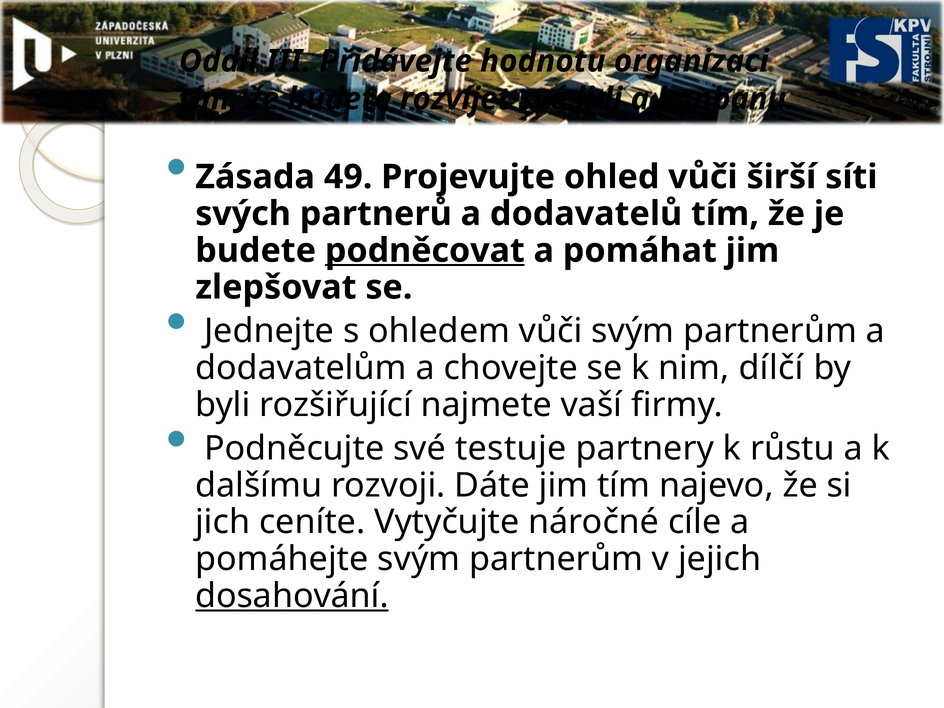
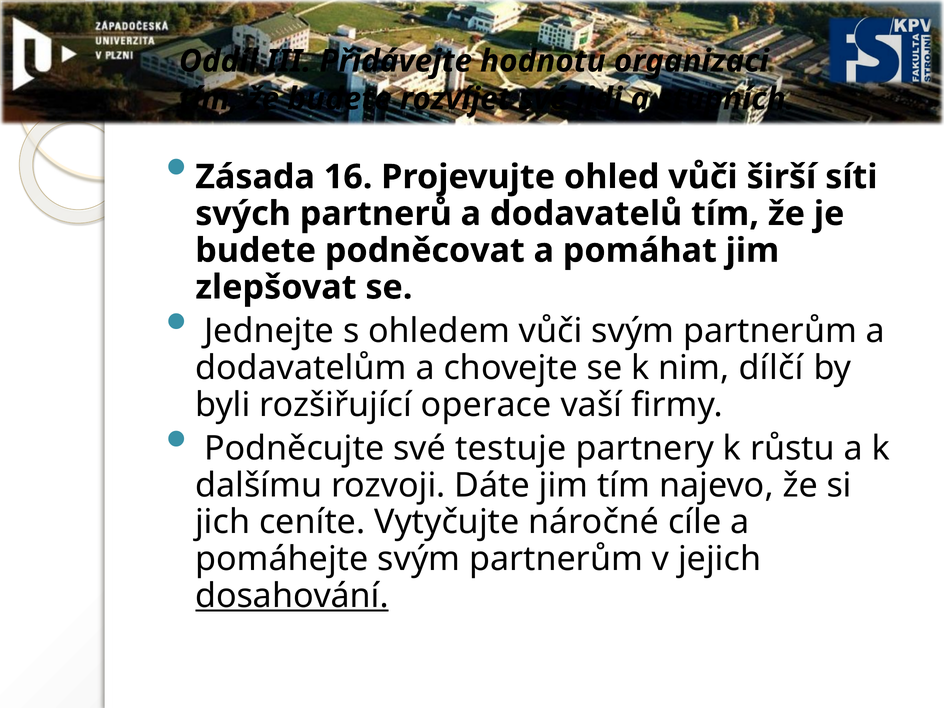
kanbanu: kanbanu -> stupních (726, 99)
49: 49 -> 16 (348, 177)
podněcovat underline: present -> none (425, 251)
najmete: najmete -> operace (486, 405)
